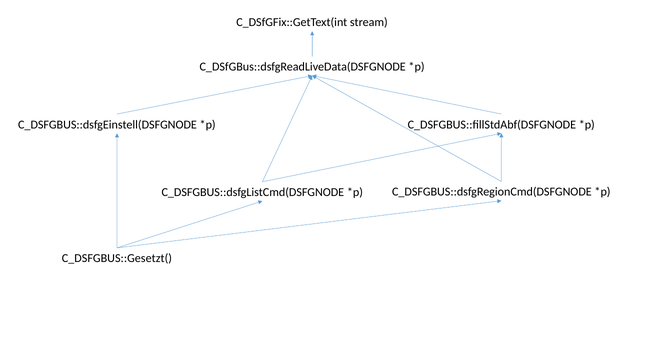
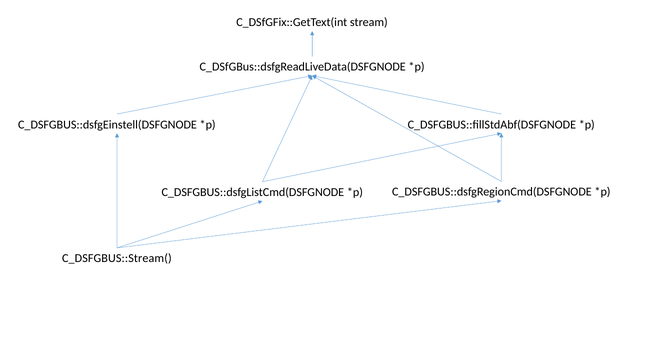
C_DSFGBUS::Gesetzt(: C_DSFGBUS::Gesetzt( -> C_DSFGBUS::Stream( (117, 258)
